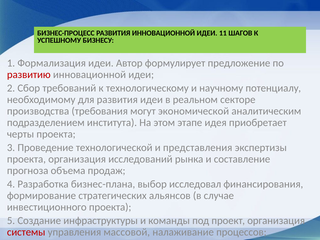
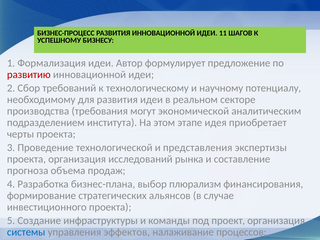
исследовал: исследовал -> плюрализм (195, 184)
системы colour: red -> blue (26, 232)
массовой: массовой -> эффектов (127, 232)
